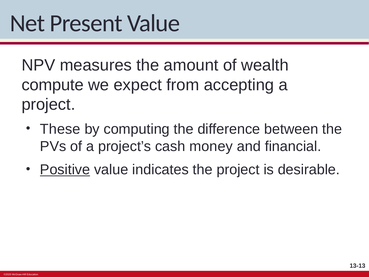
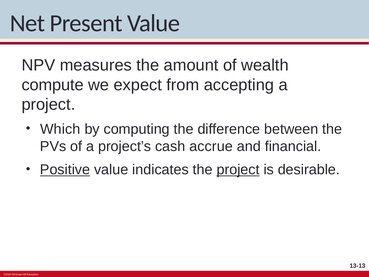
These: These -> Which (60, 129)
money: money -> accrue (211, 146)
project underline: none -> present (238, 170)
